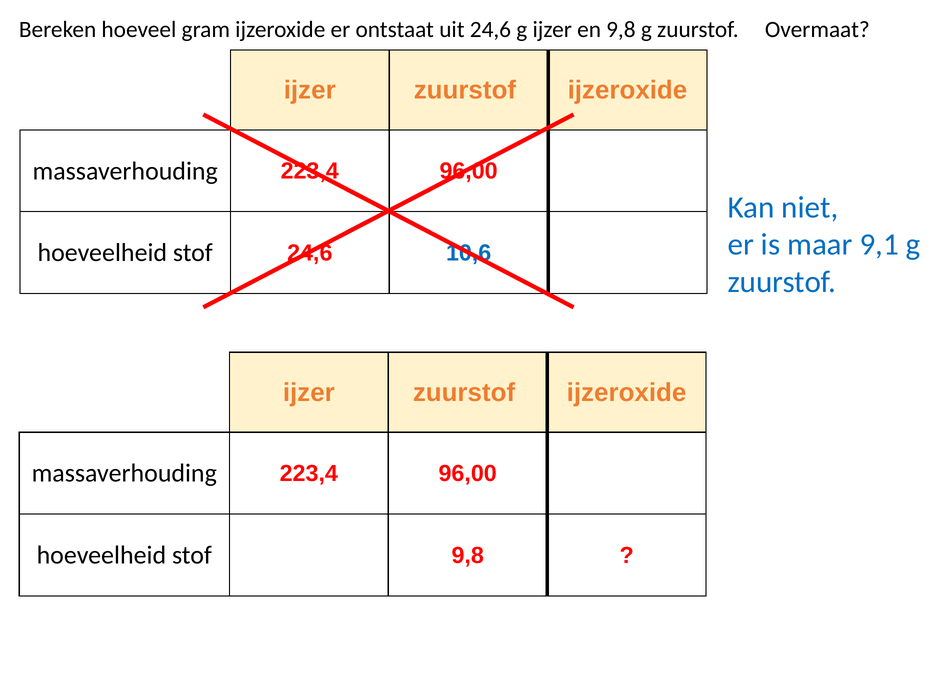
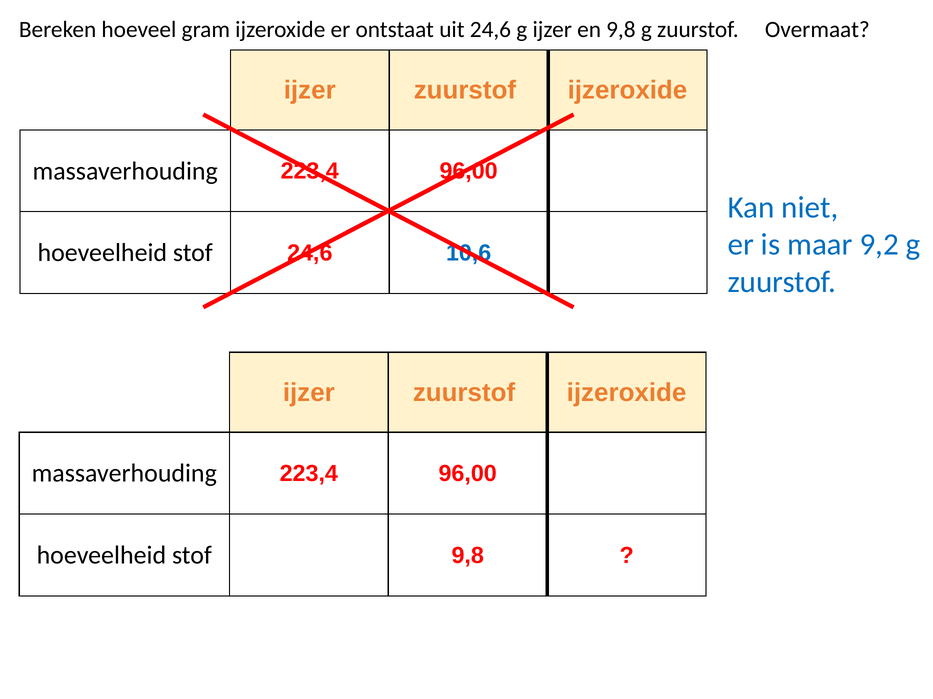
9,1: 9,1 -> 9,2 (879, 245)
